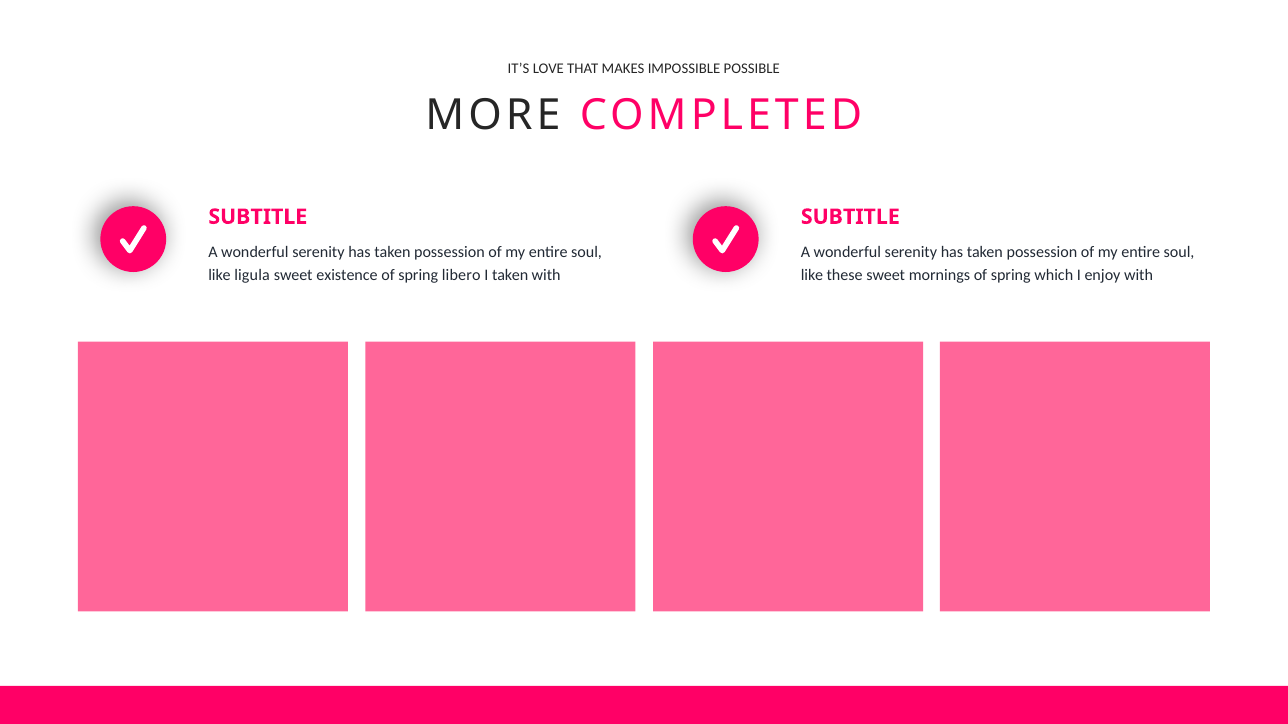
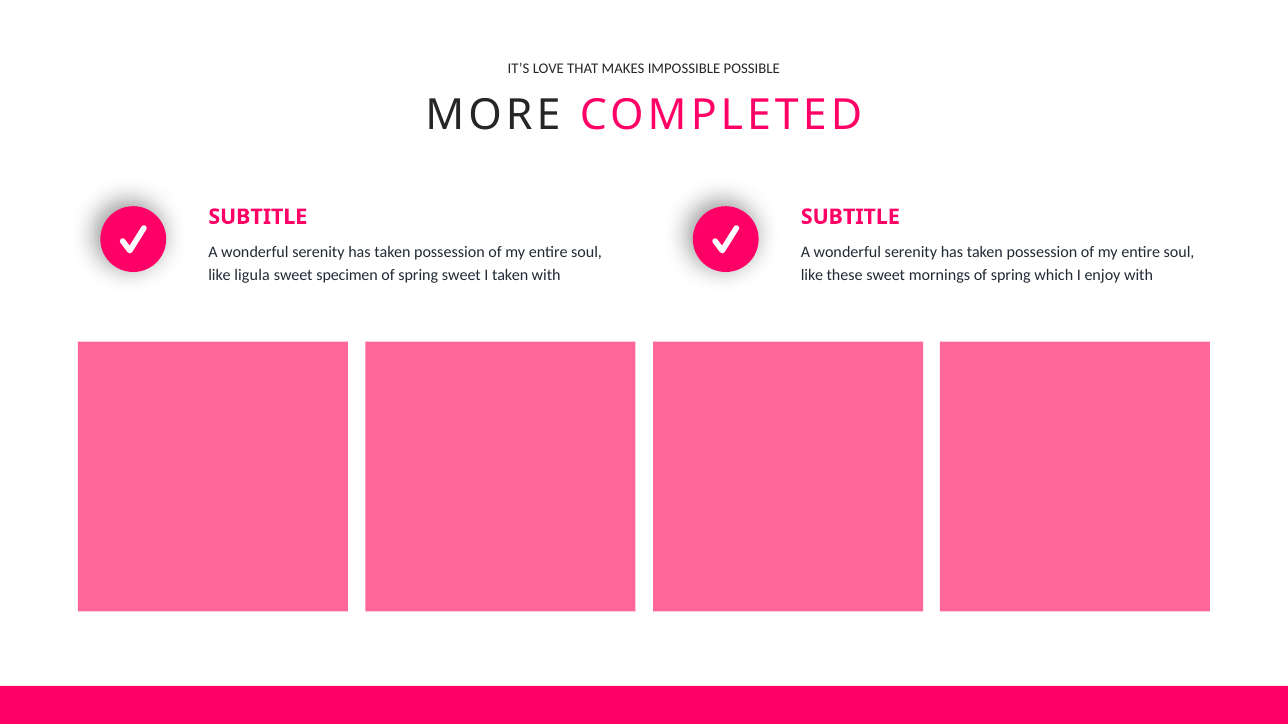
existence: existence -> specimen (347, 275)
spring libero: libero -> sweet (461, 275)
